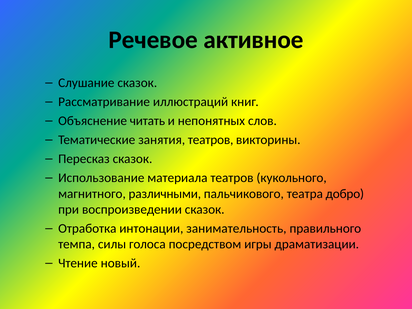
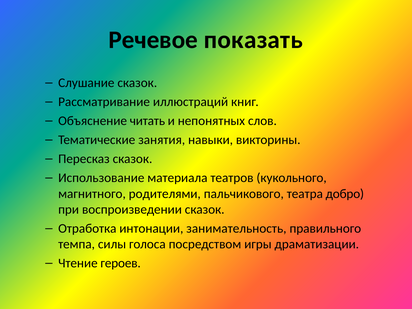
активное: активное -> показать (253, 40)
занятия театров: театров -> навыки (211, 140)
различными: различными -> родителями (165, 194)
новый: новый -> героев (121, 263)
